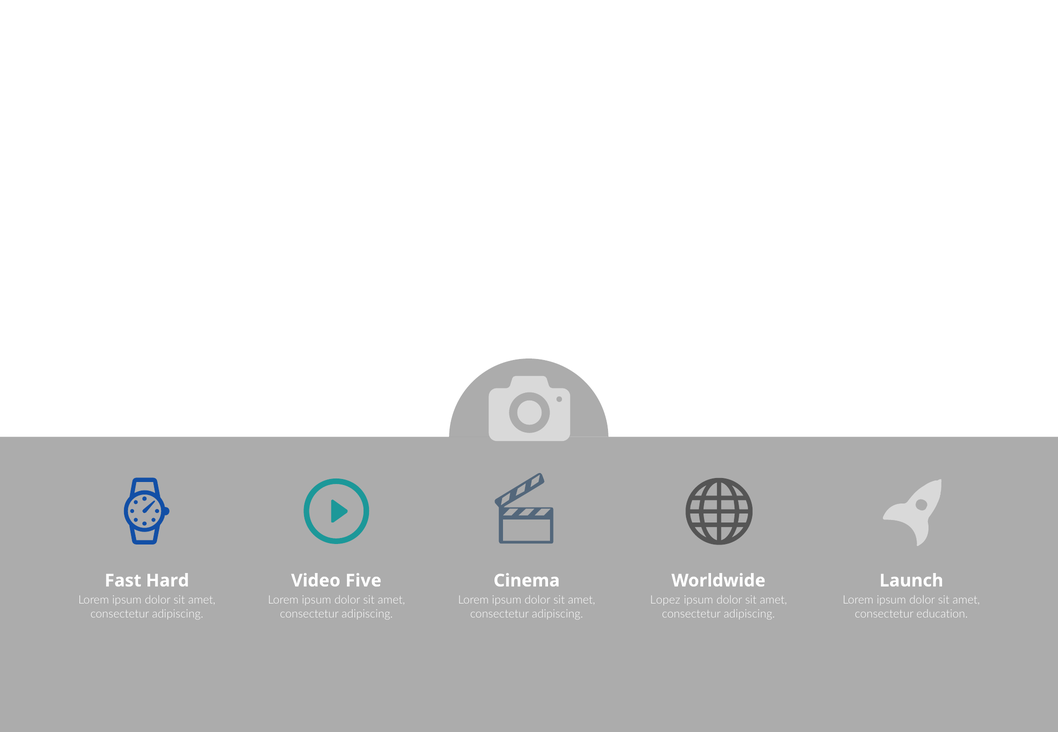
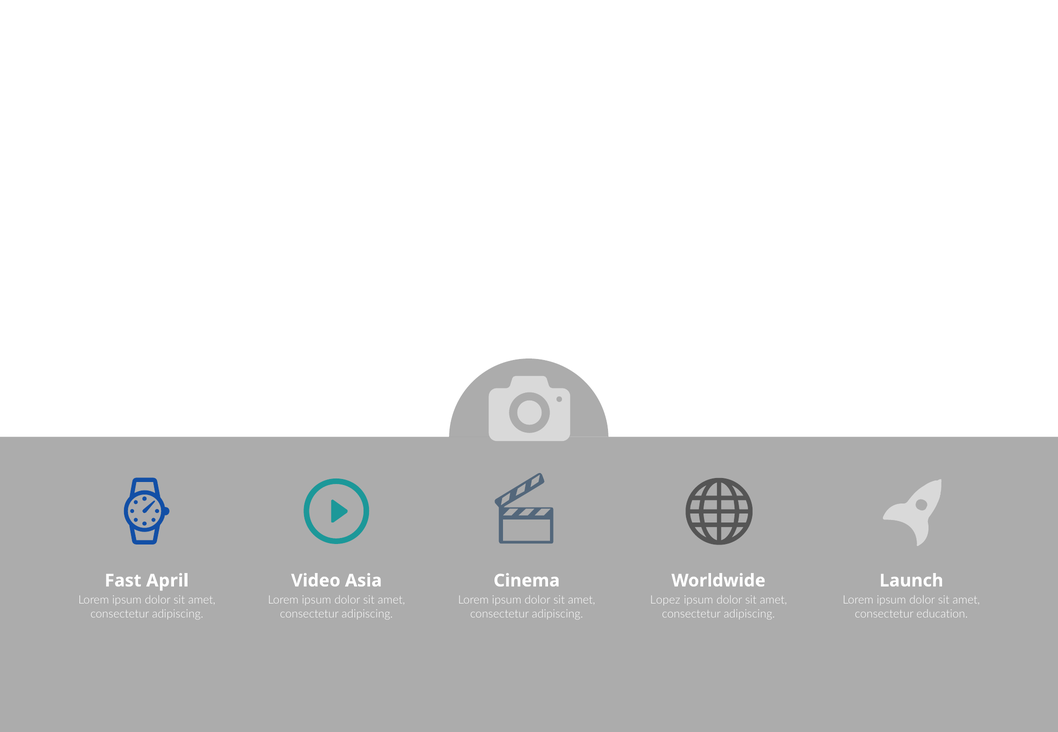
Hard: Hard -> April (167, 581)
Five: Five -> Asia (363, 581)
